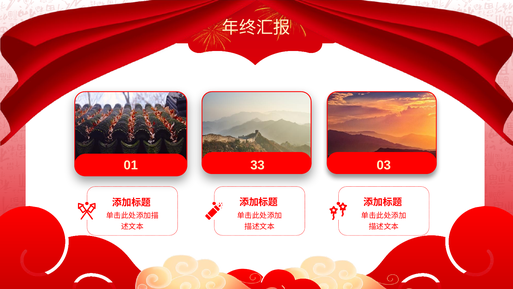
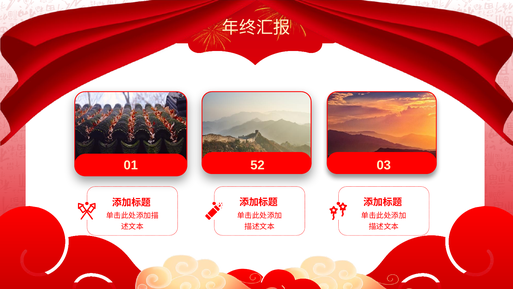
33: 33 -> 52 (257, 165)
